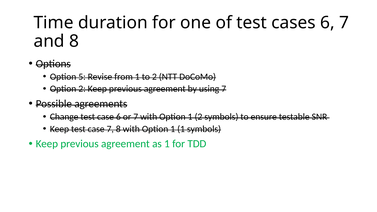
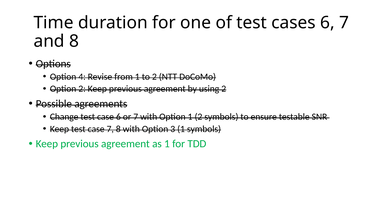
5: 5 -> 4 (82, 77)
using 7: 7 -> 2 (224, 89)
8 with Option 1: 1 -> 3 (173, 129)
